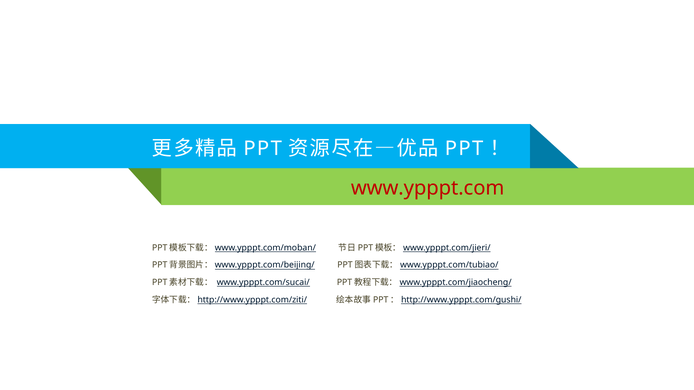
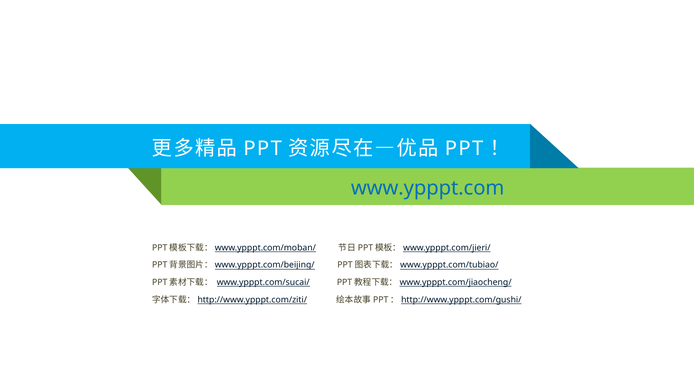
www.ypppt.com colour: red -> blue (428, 188)
